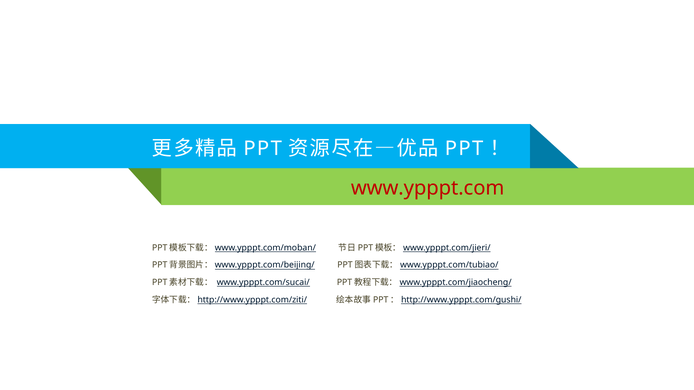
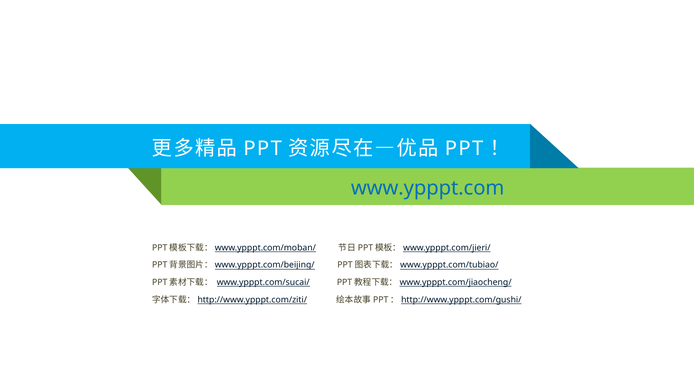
www.ypppt.com colour: red -> blue (428, 188)
